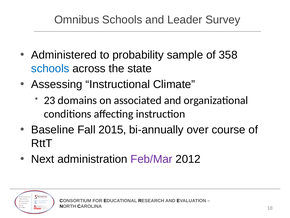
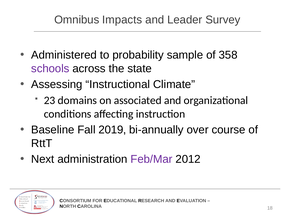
Omnibus Schools: Schools -> Impacts (122, 20)
schools colour: blue -> purple (50, 68)
2015: 2015 -> 2019 (112, 129)
